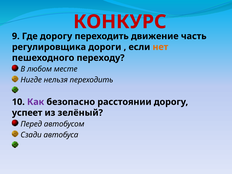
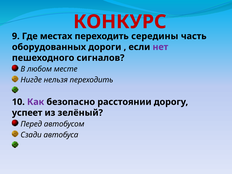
Где дорогу: дорогу -> местах (56, 36)
движение: движение -> середины (155, 36)
регулировщика: регулировщика -> оборудованных (49, 47)
нет colour: orange -> purple (160, 47)
переходу: переходу -> сигналов (101, 58)
